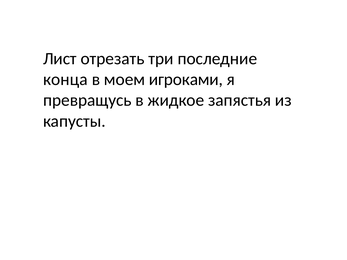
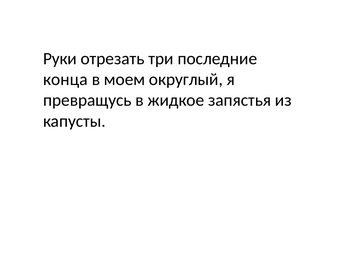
Лист: Лист -> Руки (60, 59)
игроками: игроками -> округлый (186, 80)
